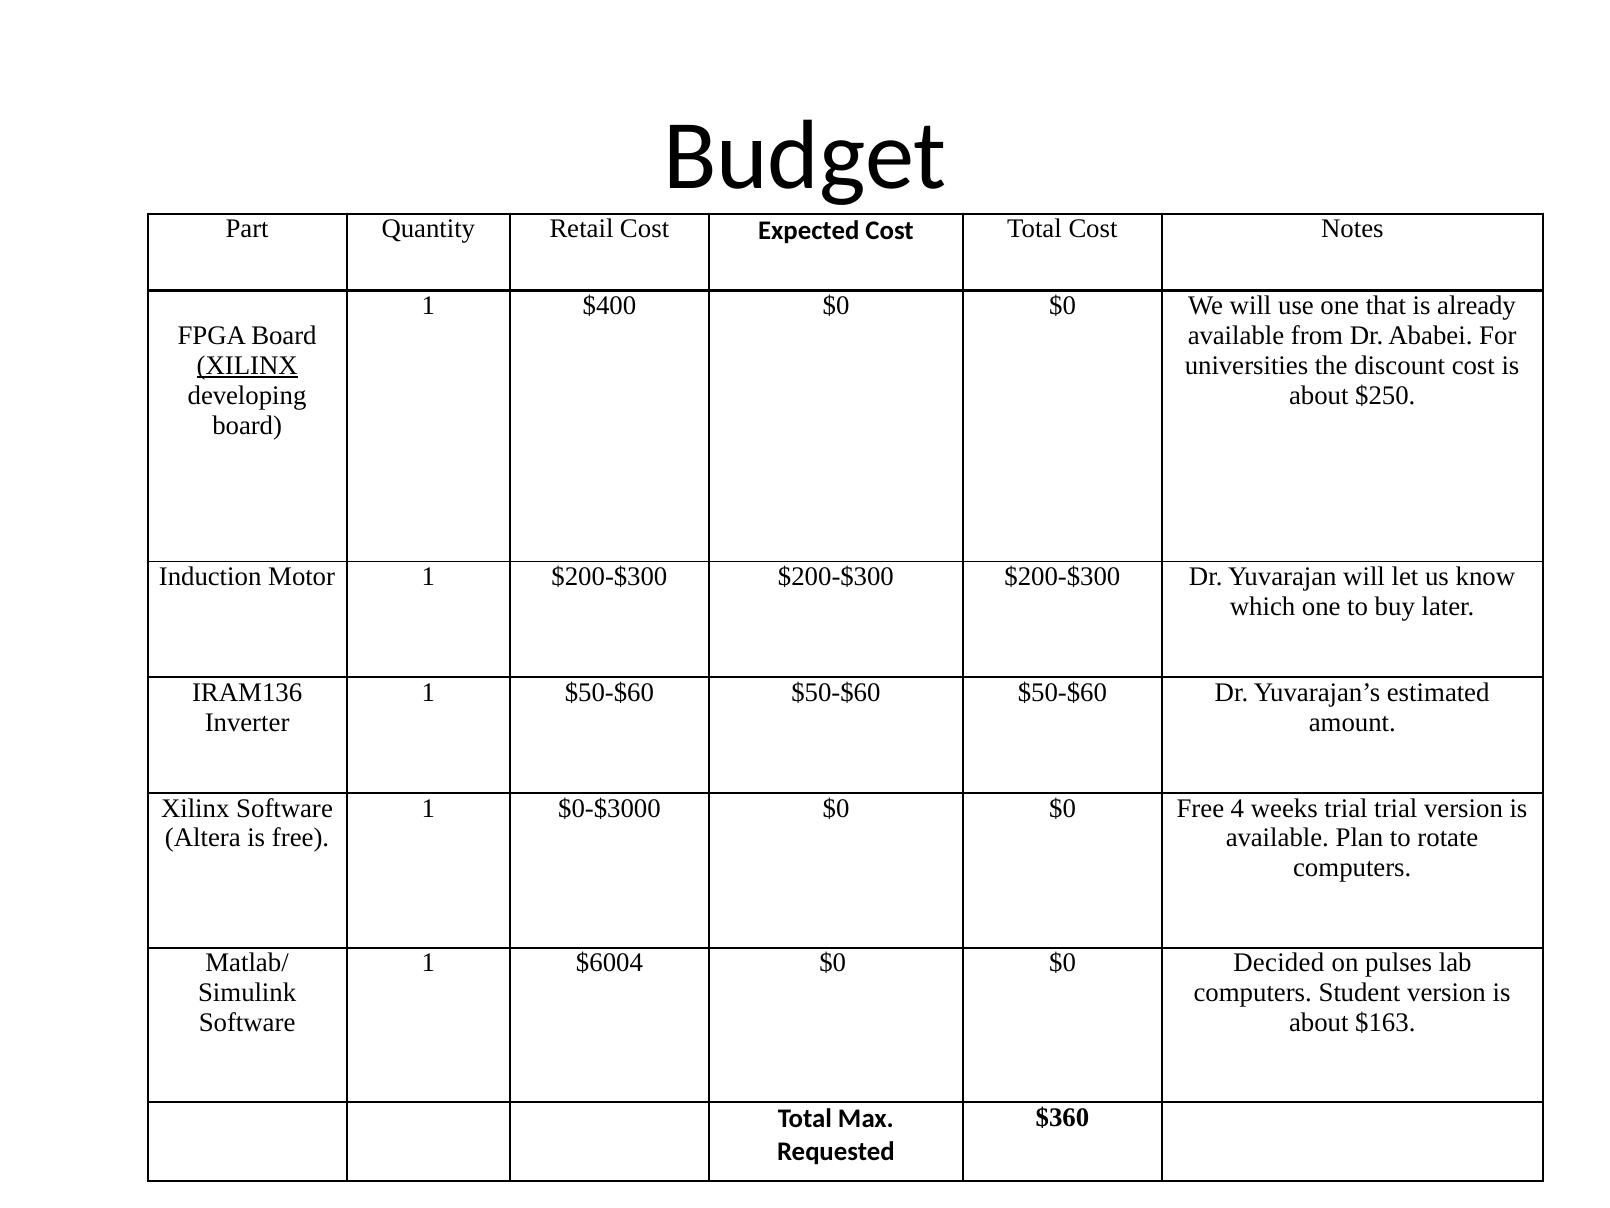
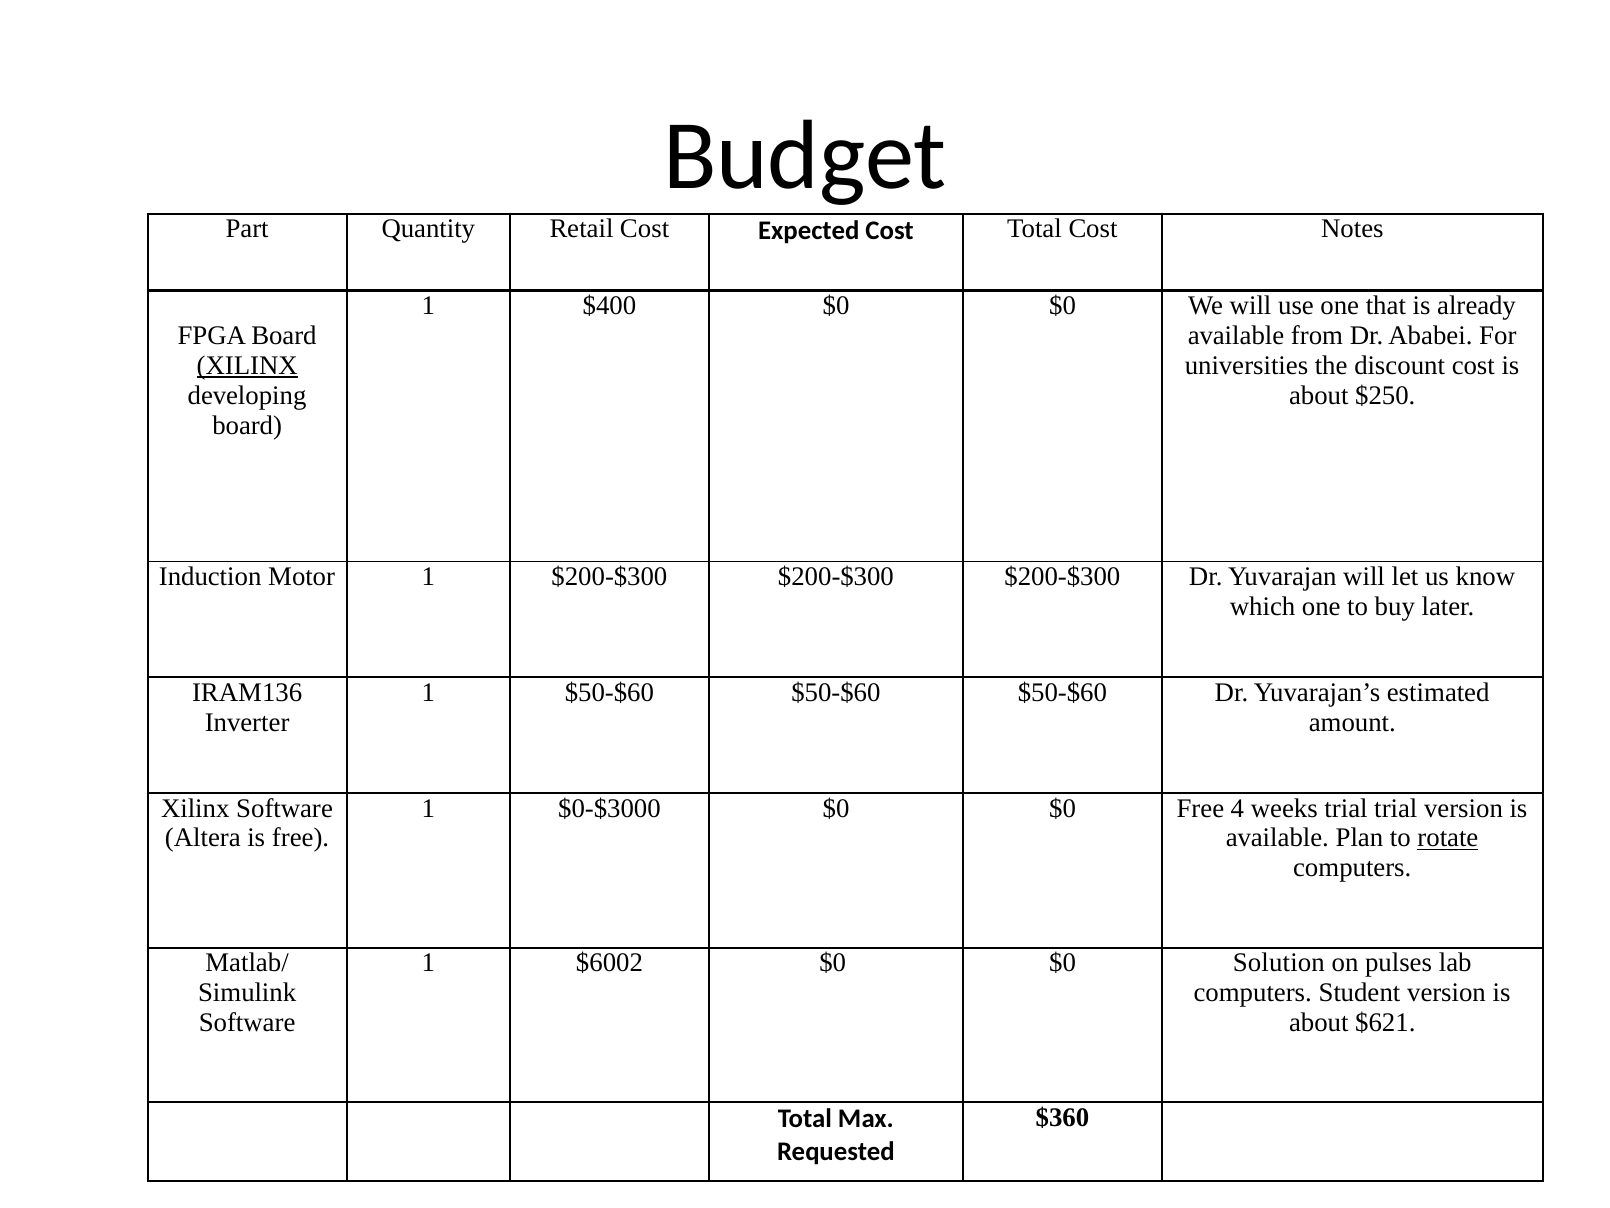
rotate underline: none -> present (1448, 838)
$6004: $6004 -> $6002 (609, 962)
Decided: Decided -> Solution (1279, 962)
$163: $163 -> $621 (1385, 1022)
